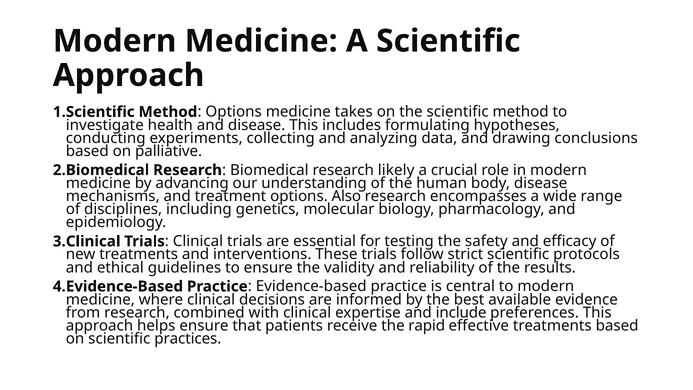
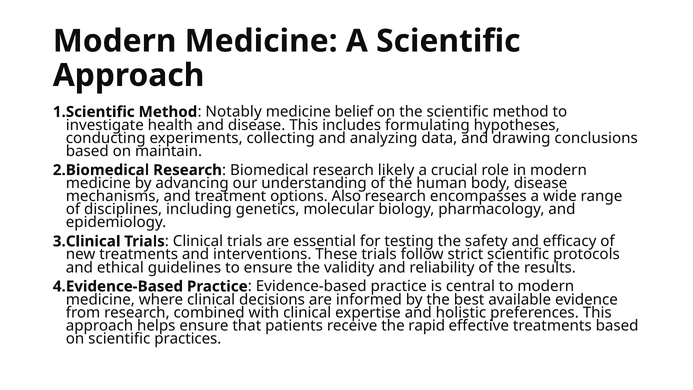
Options: Options -> Notably (234, 112)
takes: takes -> belief (354, 112)
palliative: palliative -> maintain (169, 151)
include: include -> holistic (461, 312)
